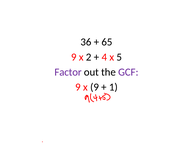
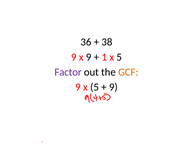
65: 65 -> 38 (107, 42)
x 2: 2 -> 9 (89, 57)
4: 4 -> 1 (104, 57)
GCF colour: purple -> orange (128, 72)
9 x 9: 9 -> 5 (95, 87)
1: 1 -> 9 (113, 87)
